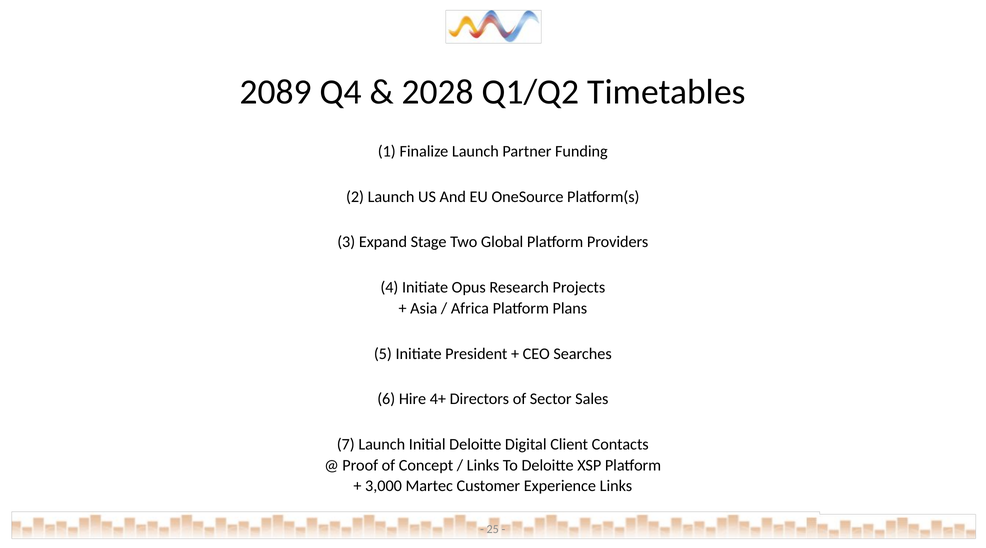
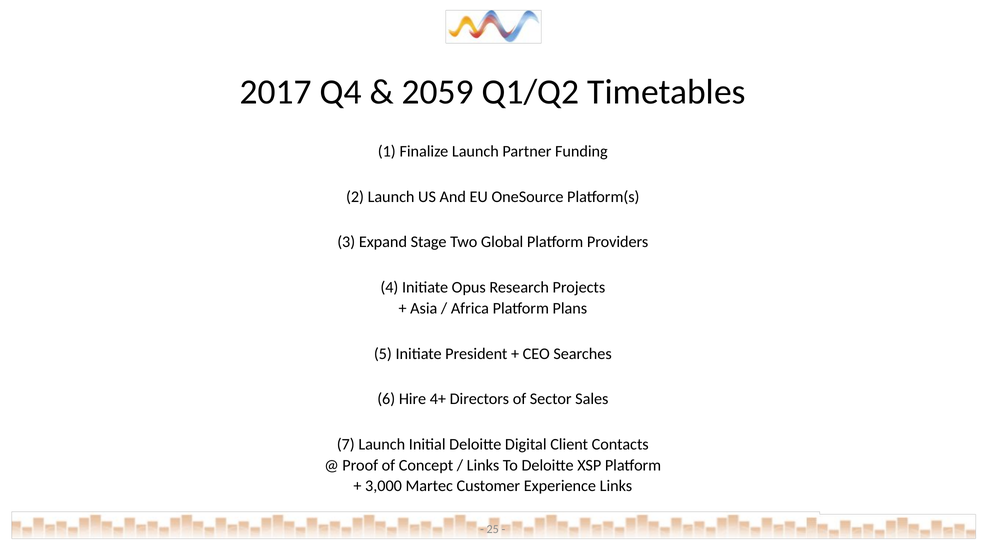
2089: 2089 -> 2017 (276, 92)
2028: 2028 -> 2059 (438, 92)
